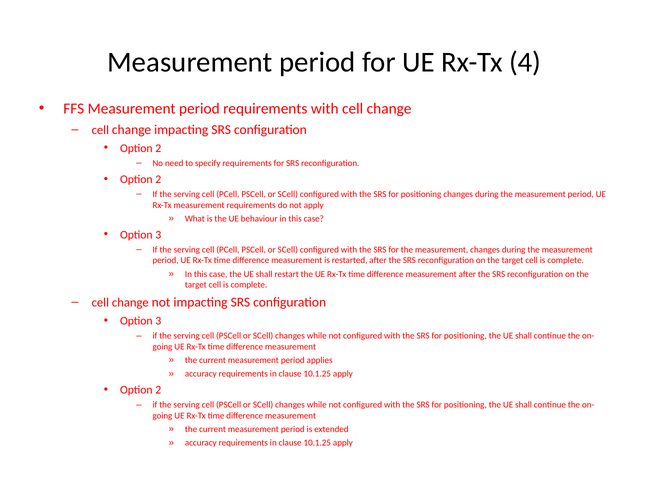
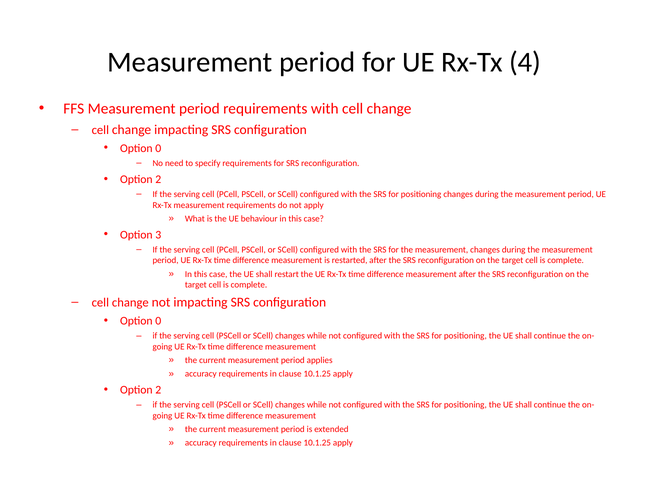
2: 2 -> 0 (158, 148)
3: 3 -> 0 (158, 321)
